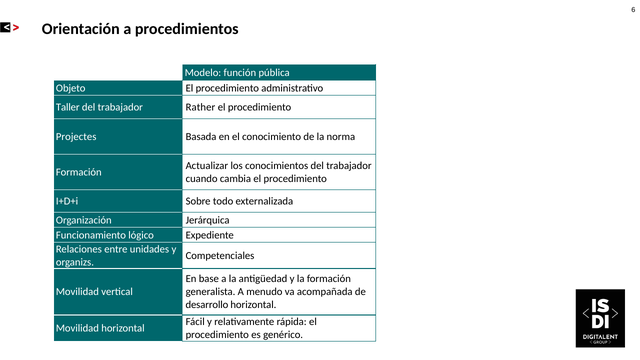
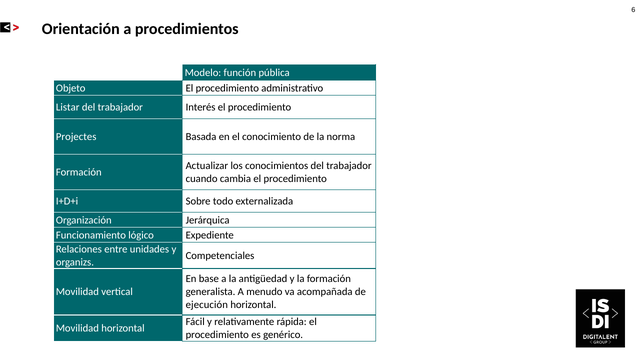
Taller: Taller -> Listar (68, 107)
Rather: Rather -> Interés (201, 107)
desarrollo: desarrollo -> ejecución (207, 305)
